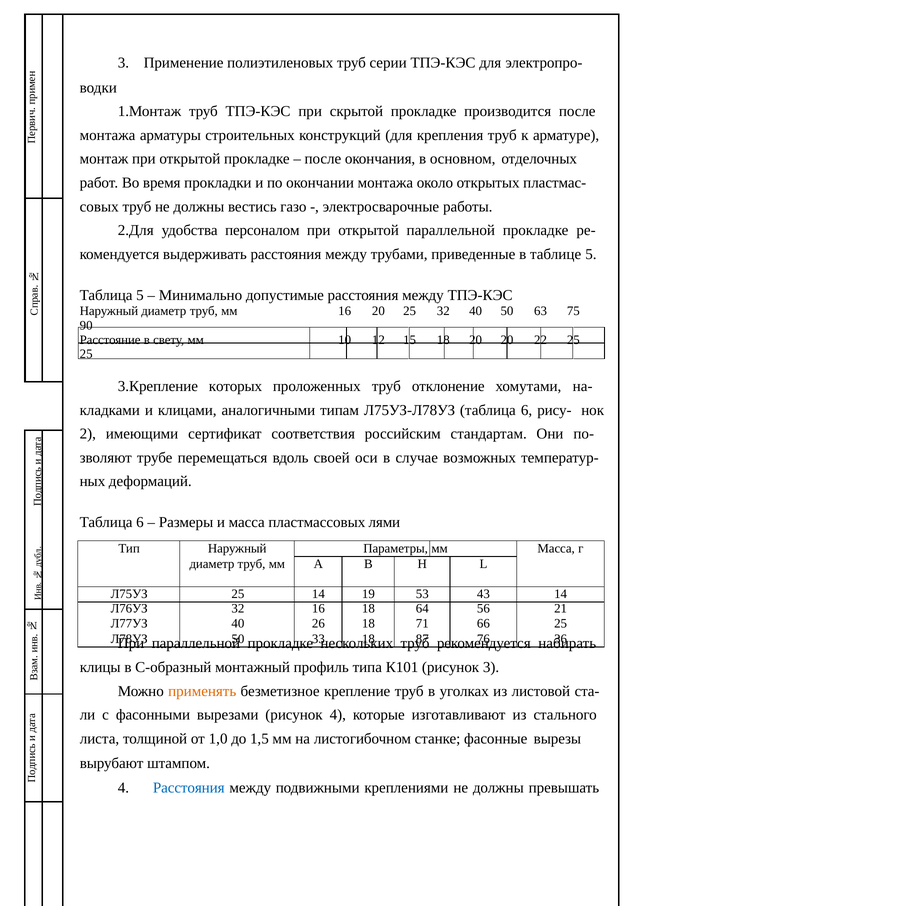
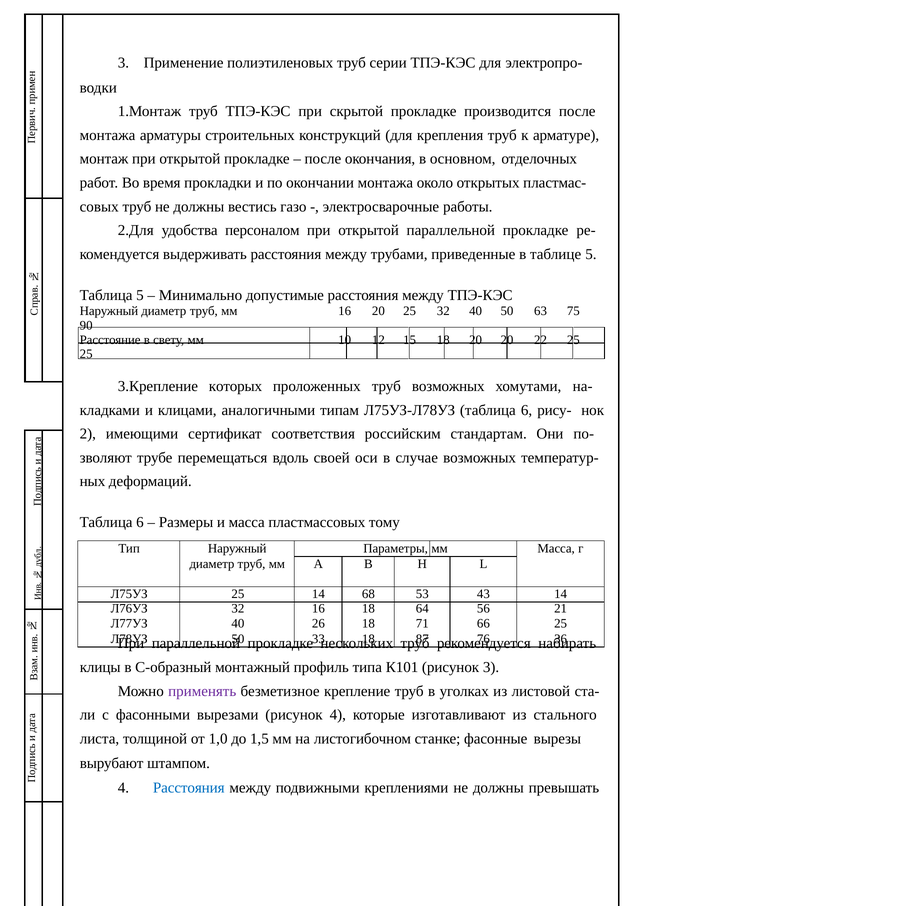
труб отклонение: отклонение -> возможных (448, 386)
лями: лями -> тому (384, 522)
19: 19 -> 68 (368, 594)
применять colour: orange -> purple (202, 691)
